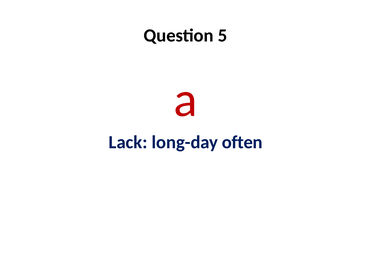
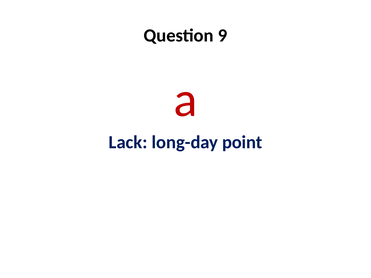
5: 5 -> 9 (223, 36)
often: often -> point (242, 142)
